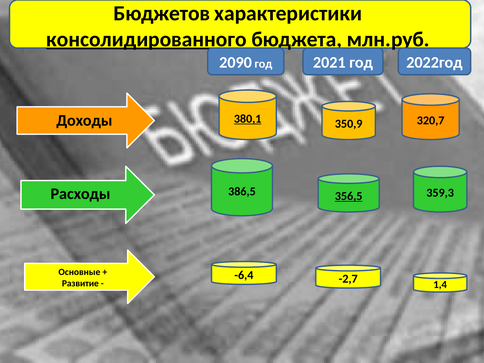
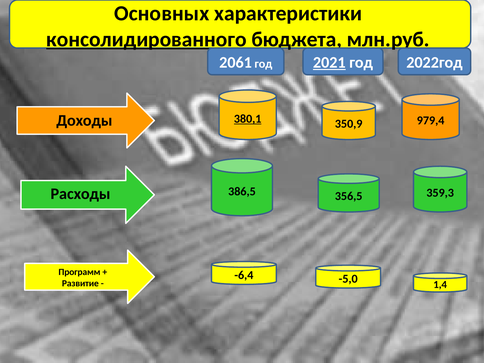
Бюджетов: Бюджетов -> Основных (162, 13)
2090: 2090 -> 2061 (236, 63)
2021 underline: none -> present (329, 63)
320,7: 320,7 -> 979,4 (431, 120)
356,5 underline: present -> none (349, 196)
Основные: Основные -> Программ (79, 272)
-2,7: -2,7 -> -5,0 (348, 279)
